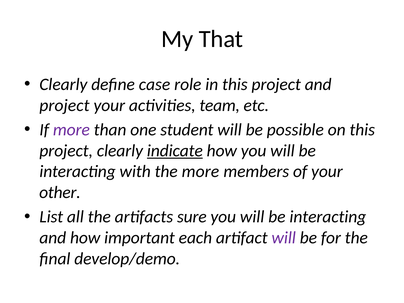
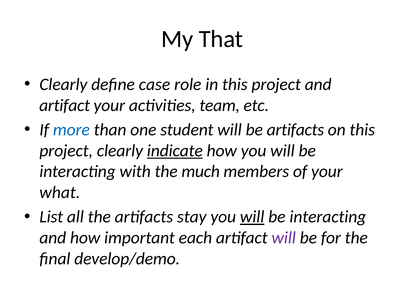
project: project -> artifact (65, 105)
more colour: purple -> blue (71, 130)
be possible: possible -> artifacts (295, 130)
the more: more -> much (201, 172)
other: other -> what (60, 192)
sure: sure -> stay (192, 217)
will underline: none -> present (252, 217)
